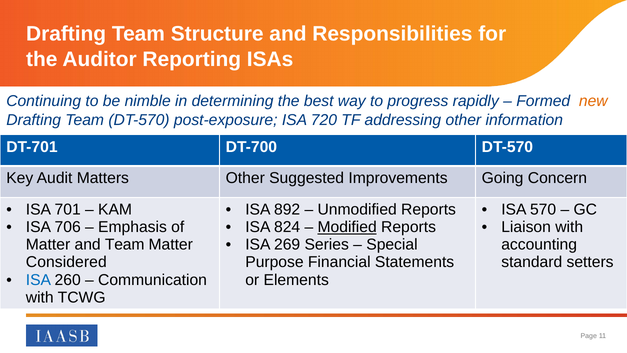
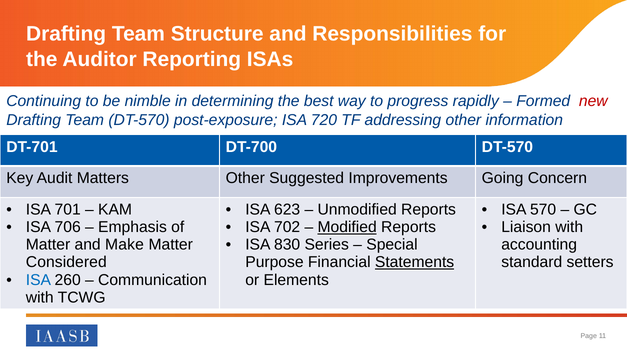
new colour: orange -> red (593, 101)
892: 892 -> 623 (287, 209)
824: 824 -> 702 (287, 227)
and Team: Team -> Make (125, 245)
269: 269 -> 830 (287, 245)
Statements underline: none -> present (415, 262)
